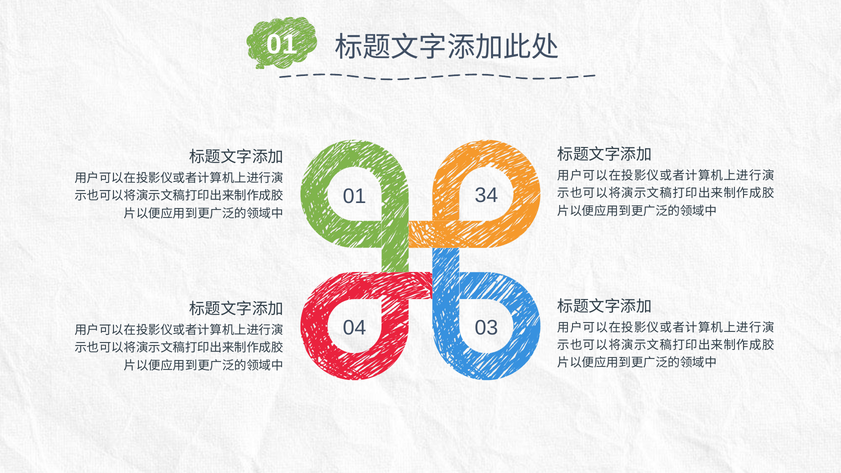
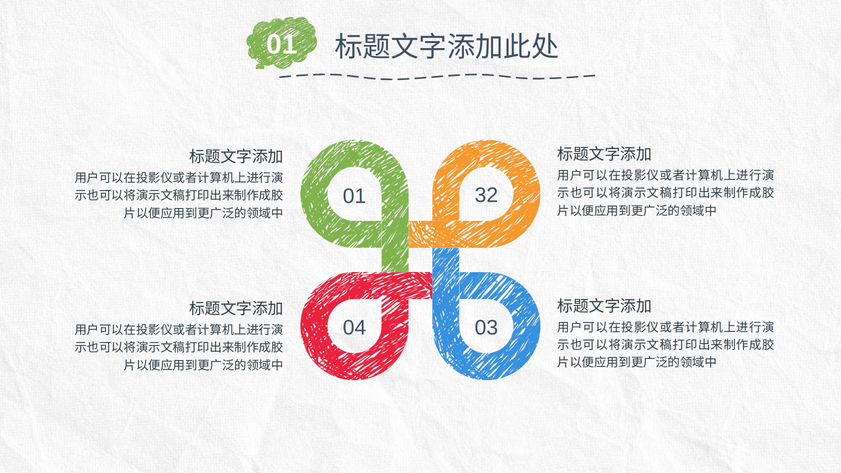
34: 34 -> 32 (486, 195)
